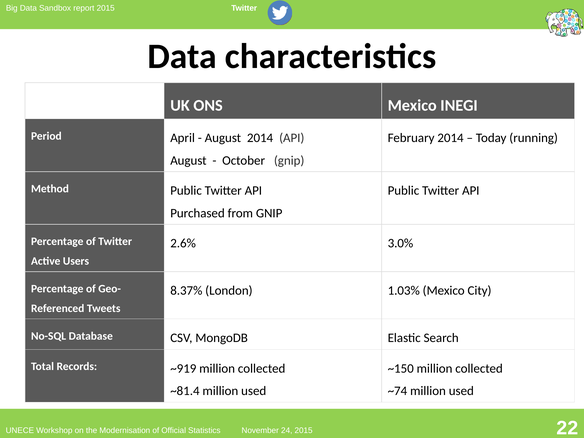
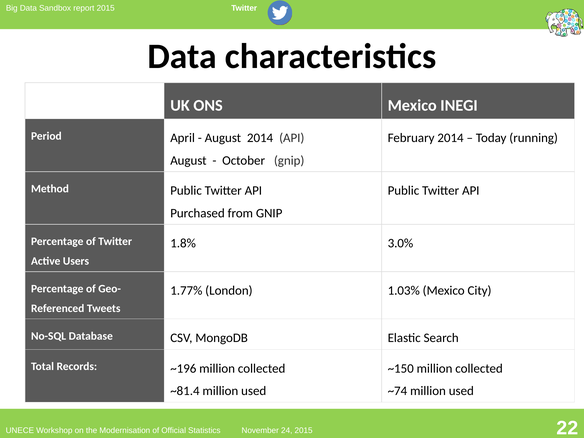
2.6%: 2.6% -> 1.8% (183, 243)
8.37%: 8.37% -> 1.77% (186, 291)
~919: ~919 -> ~196 (183, 368)
